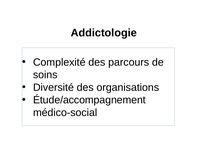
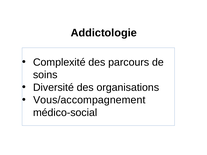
Étude/accompagnement: Étude/accompagnement -> Vous/accompagnement (89, 100)
